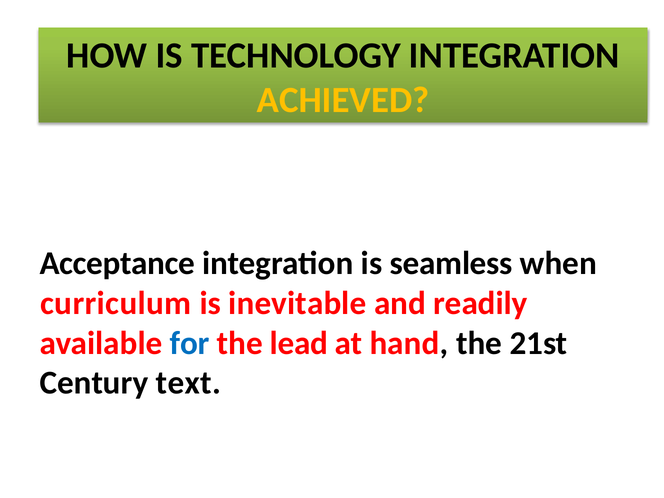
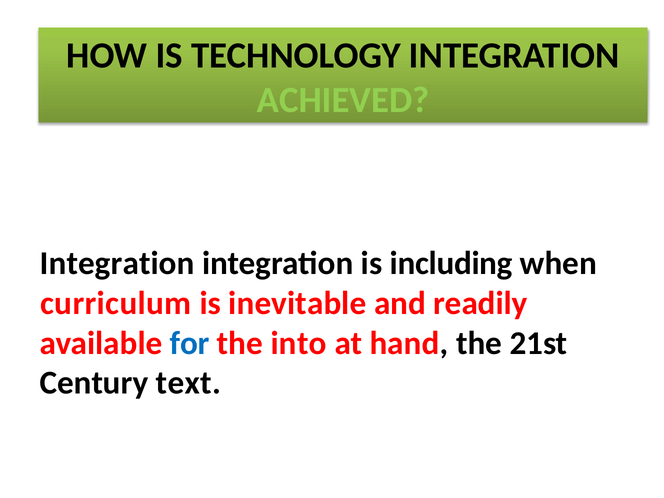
ACHIEVED colour: yellow -> light green (343, 100)
Acceptance: Acceptance -> Integration (117, 263)
seamless: seamless -> including (451, 263)
lead: lead -> into (299, 343)
